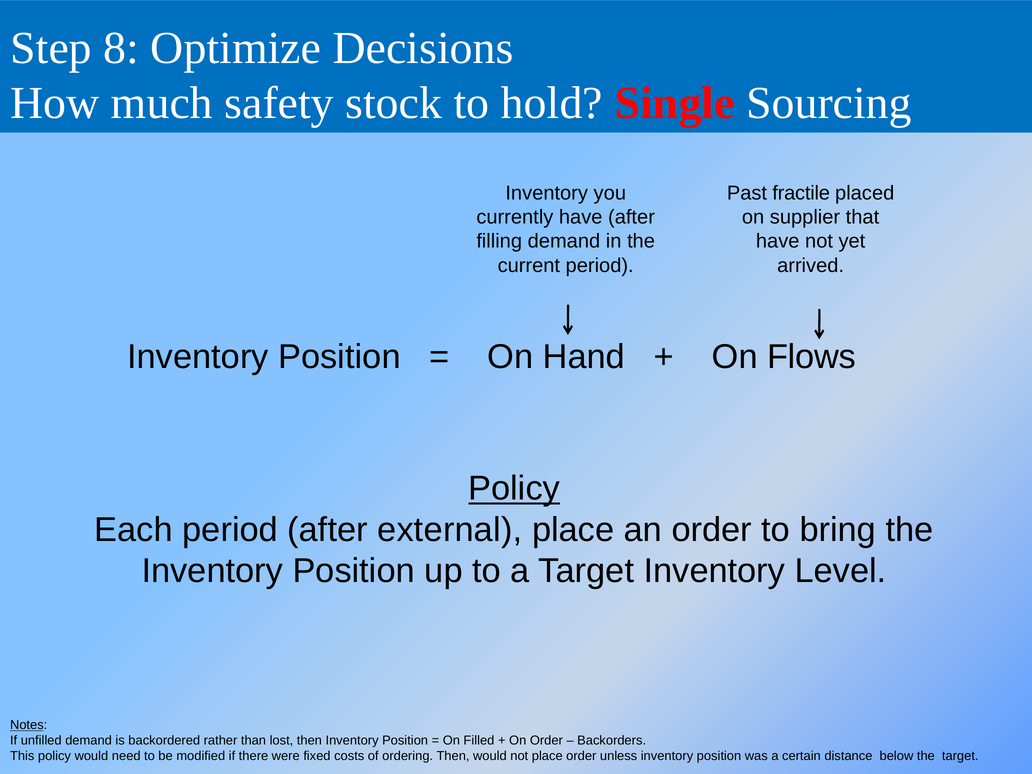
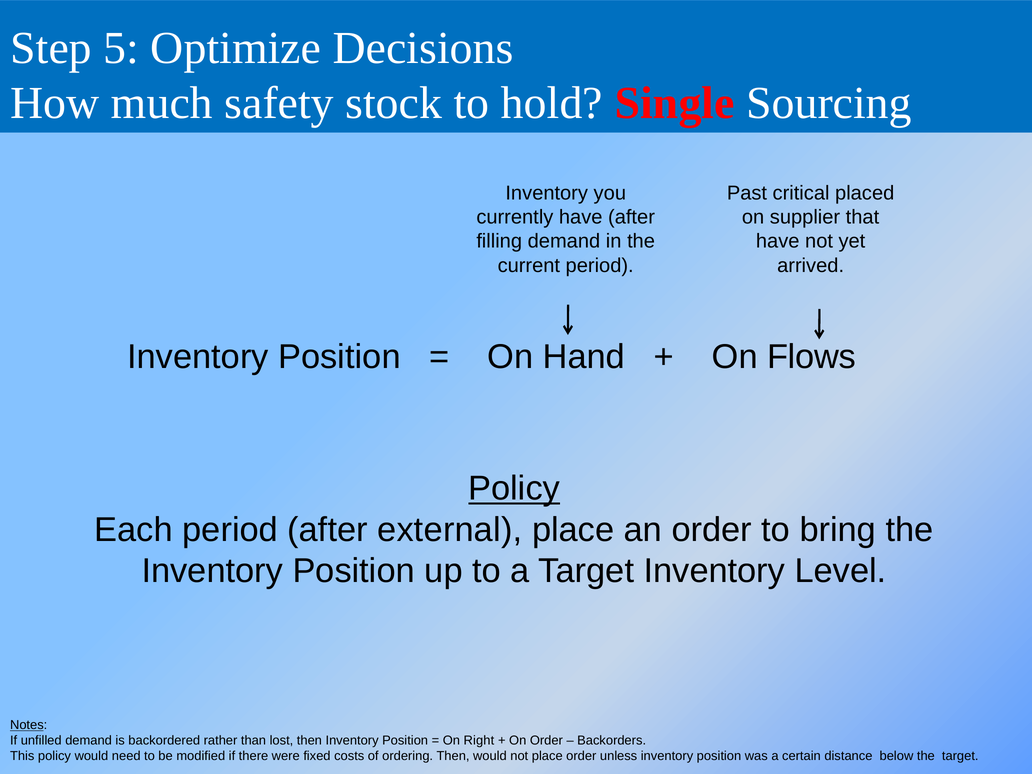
8: 8 -> 5 (121, 48)
fractile: fractile -> critical (801, 193)
Filled: Filled -> Right (479, 741)
